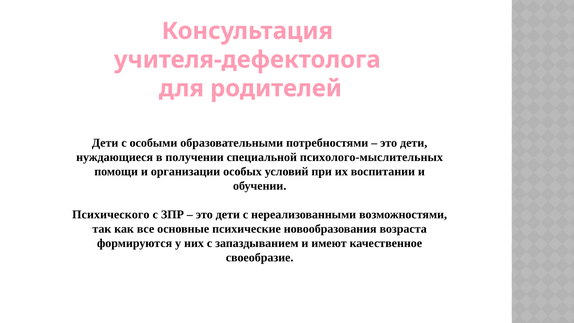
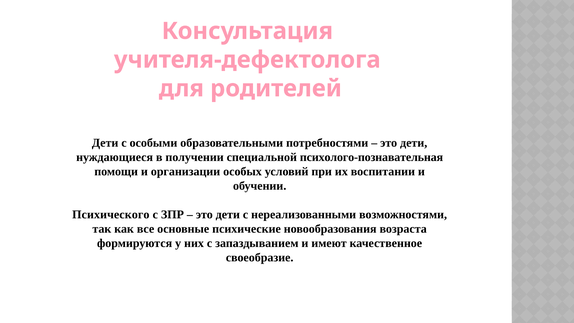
психолого-мыслительных: психолого-мыслительных -> психолого-познавательная (371, 157)
